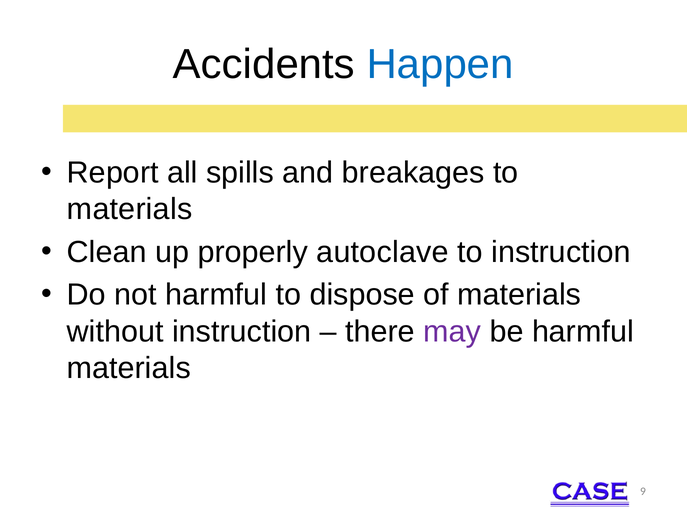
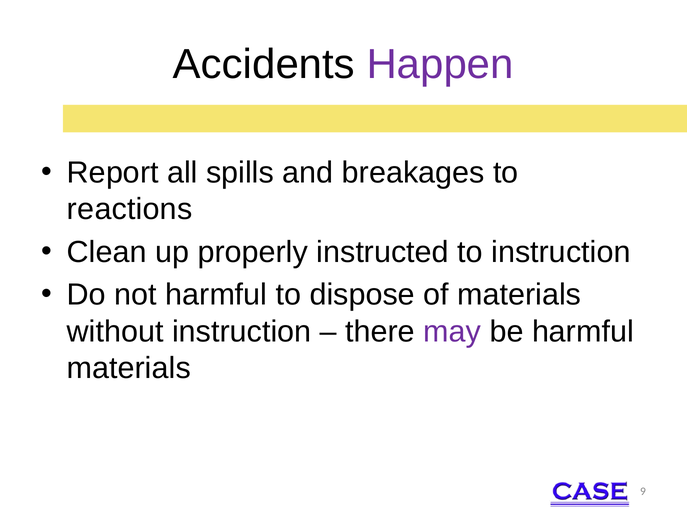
Happen colour: blue -> purple (440, 64)
materials: materials -> reactions (130, 209)
autoclave: autoclave -> instructed (383, 252)
